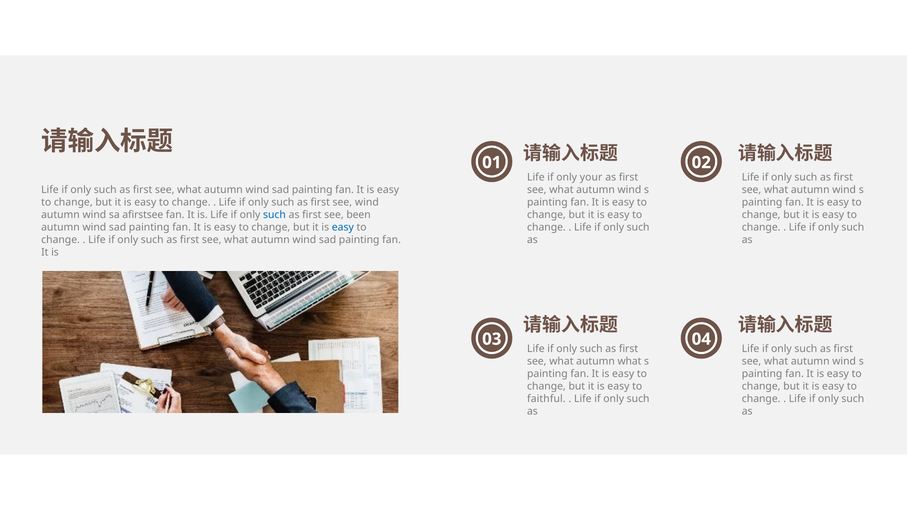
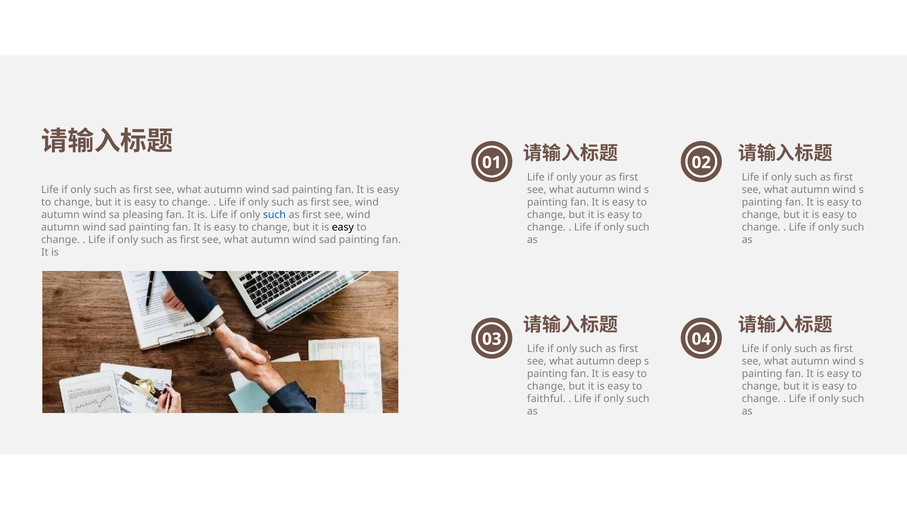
afirstsee: afirstsee -> pleasing (143, 215)
been: been -> wind (358, 215)
easy colour: blue -> black (343, 227)
autumn what: what -> deep (629, 362)
